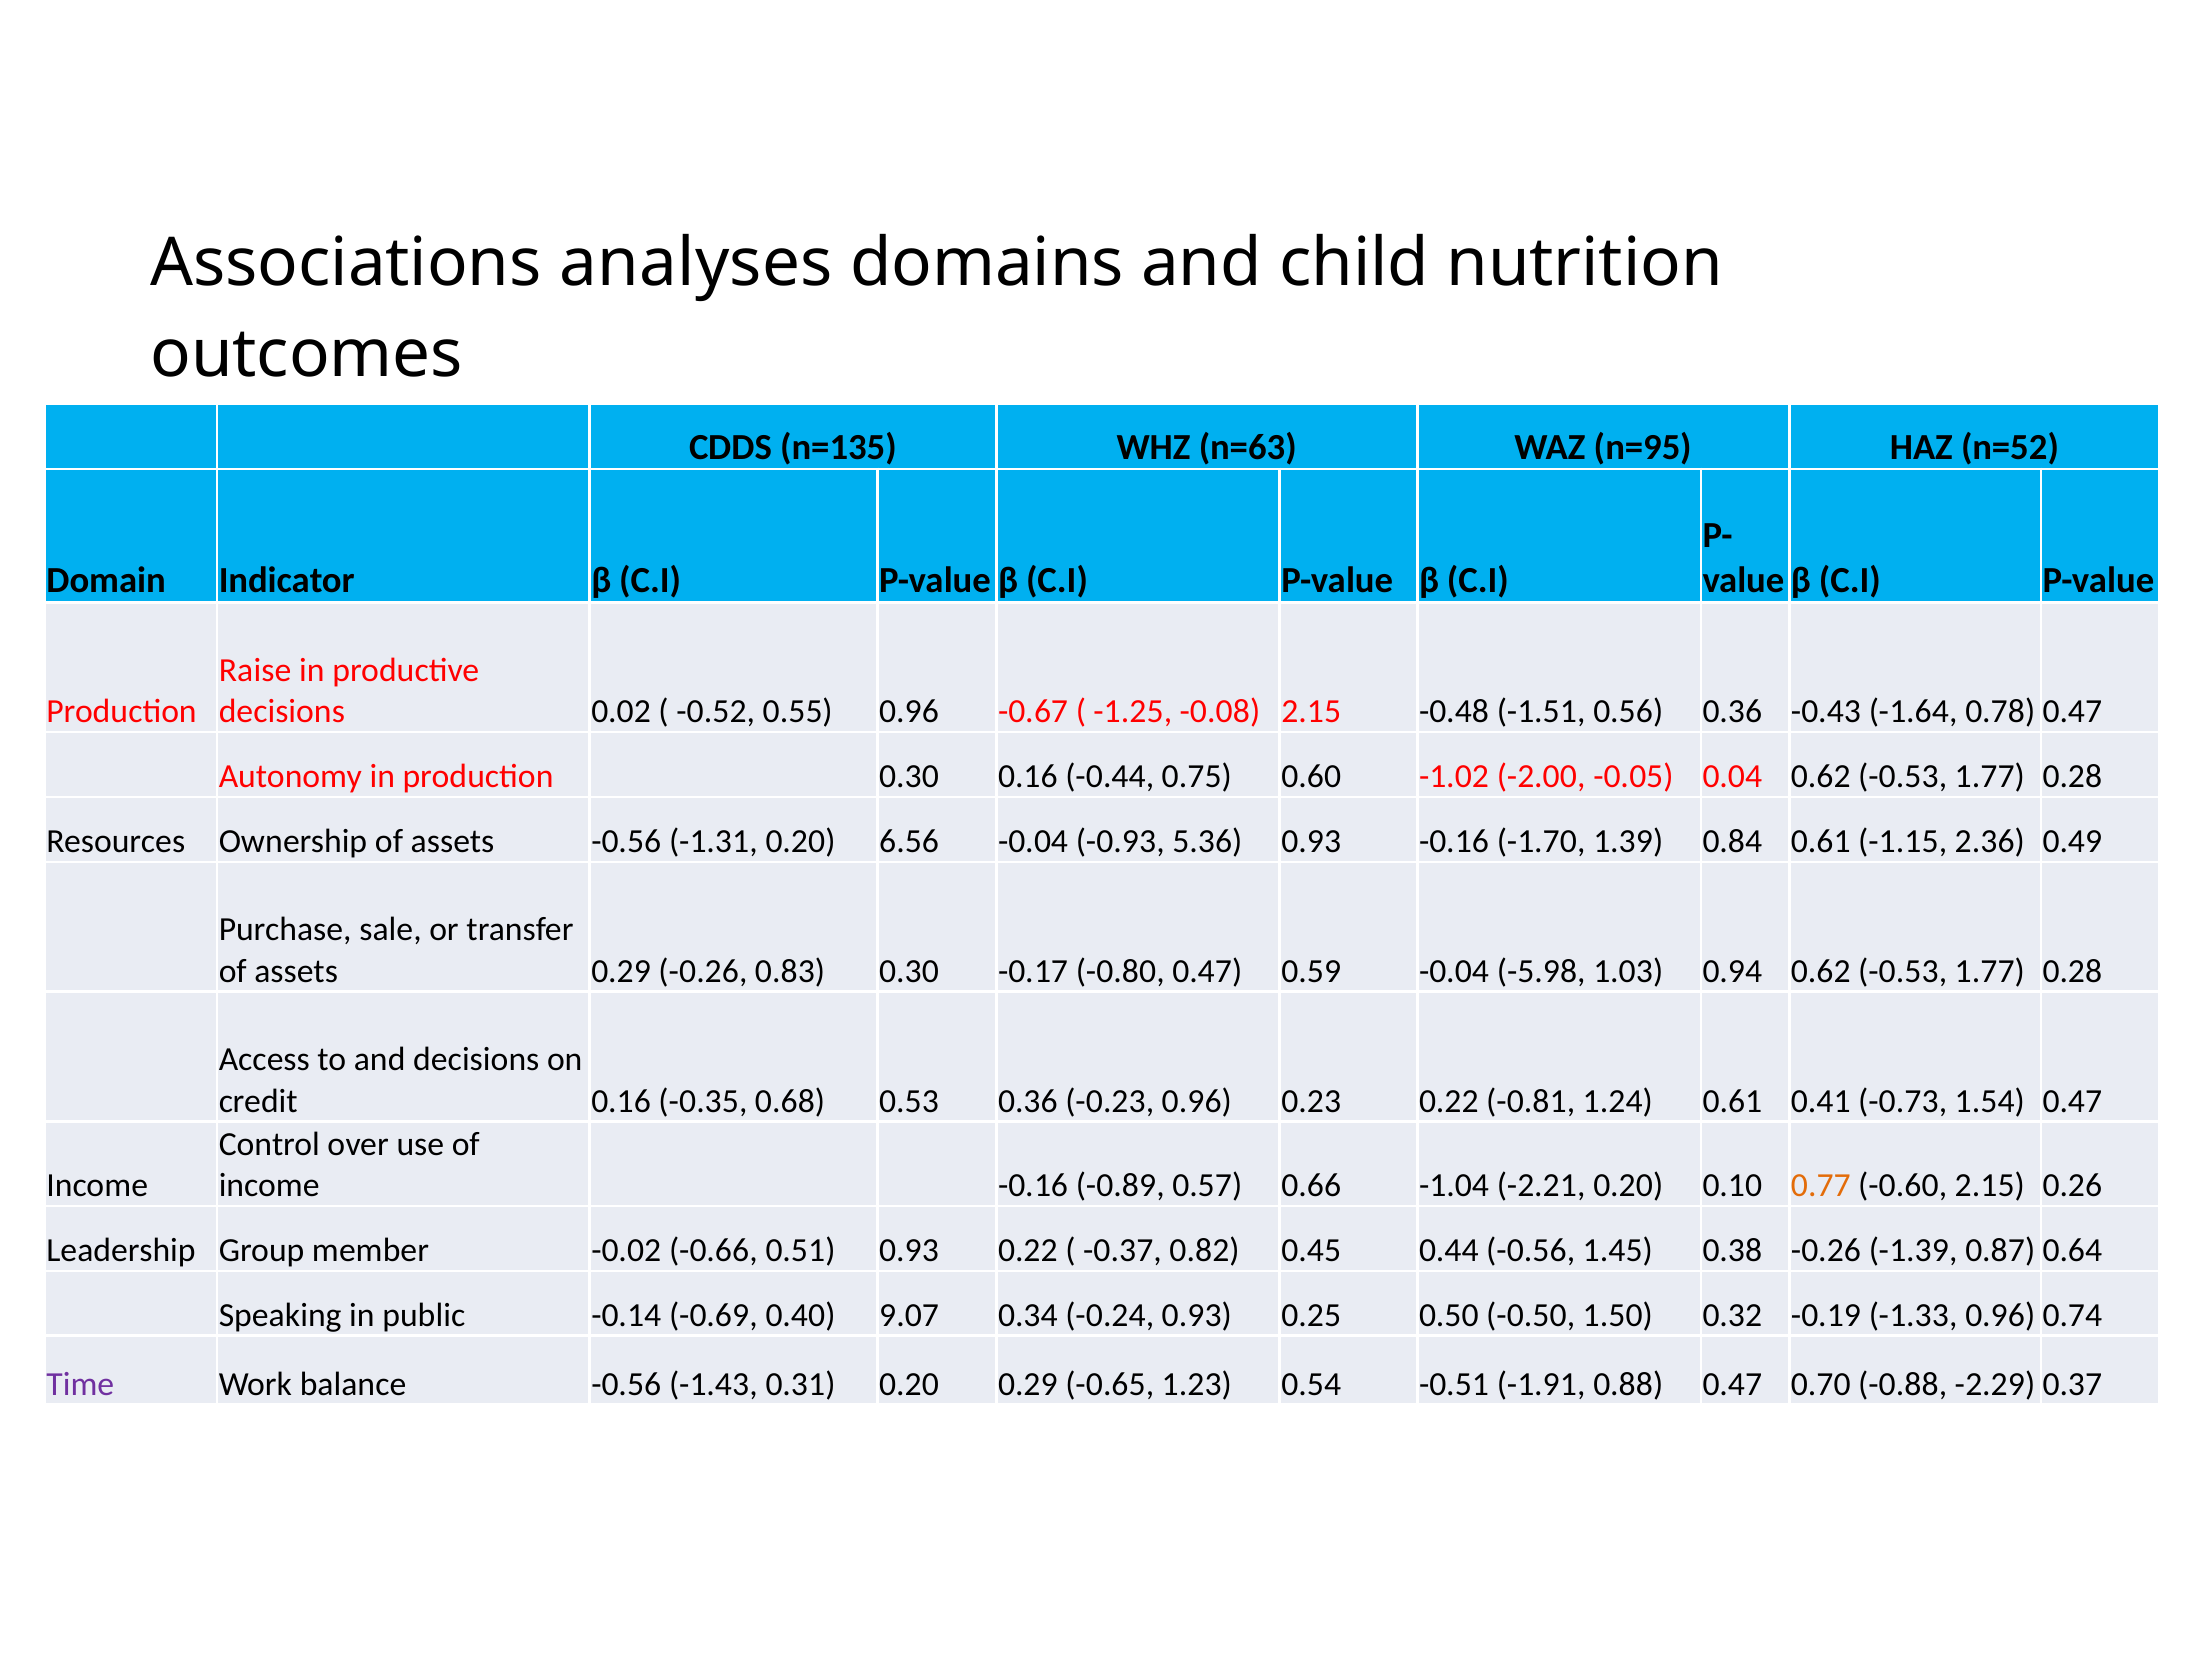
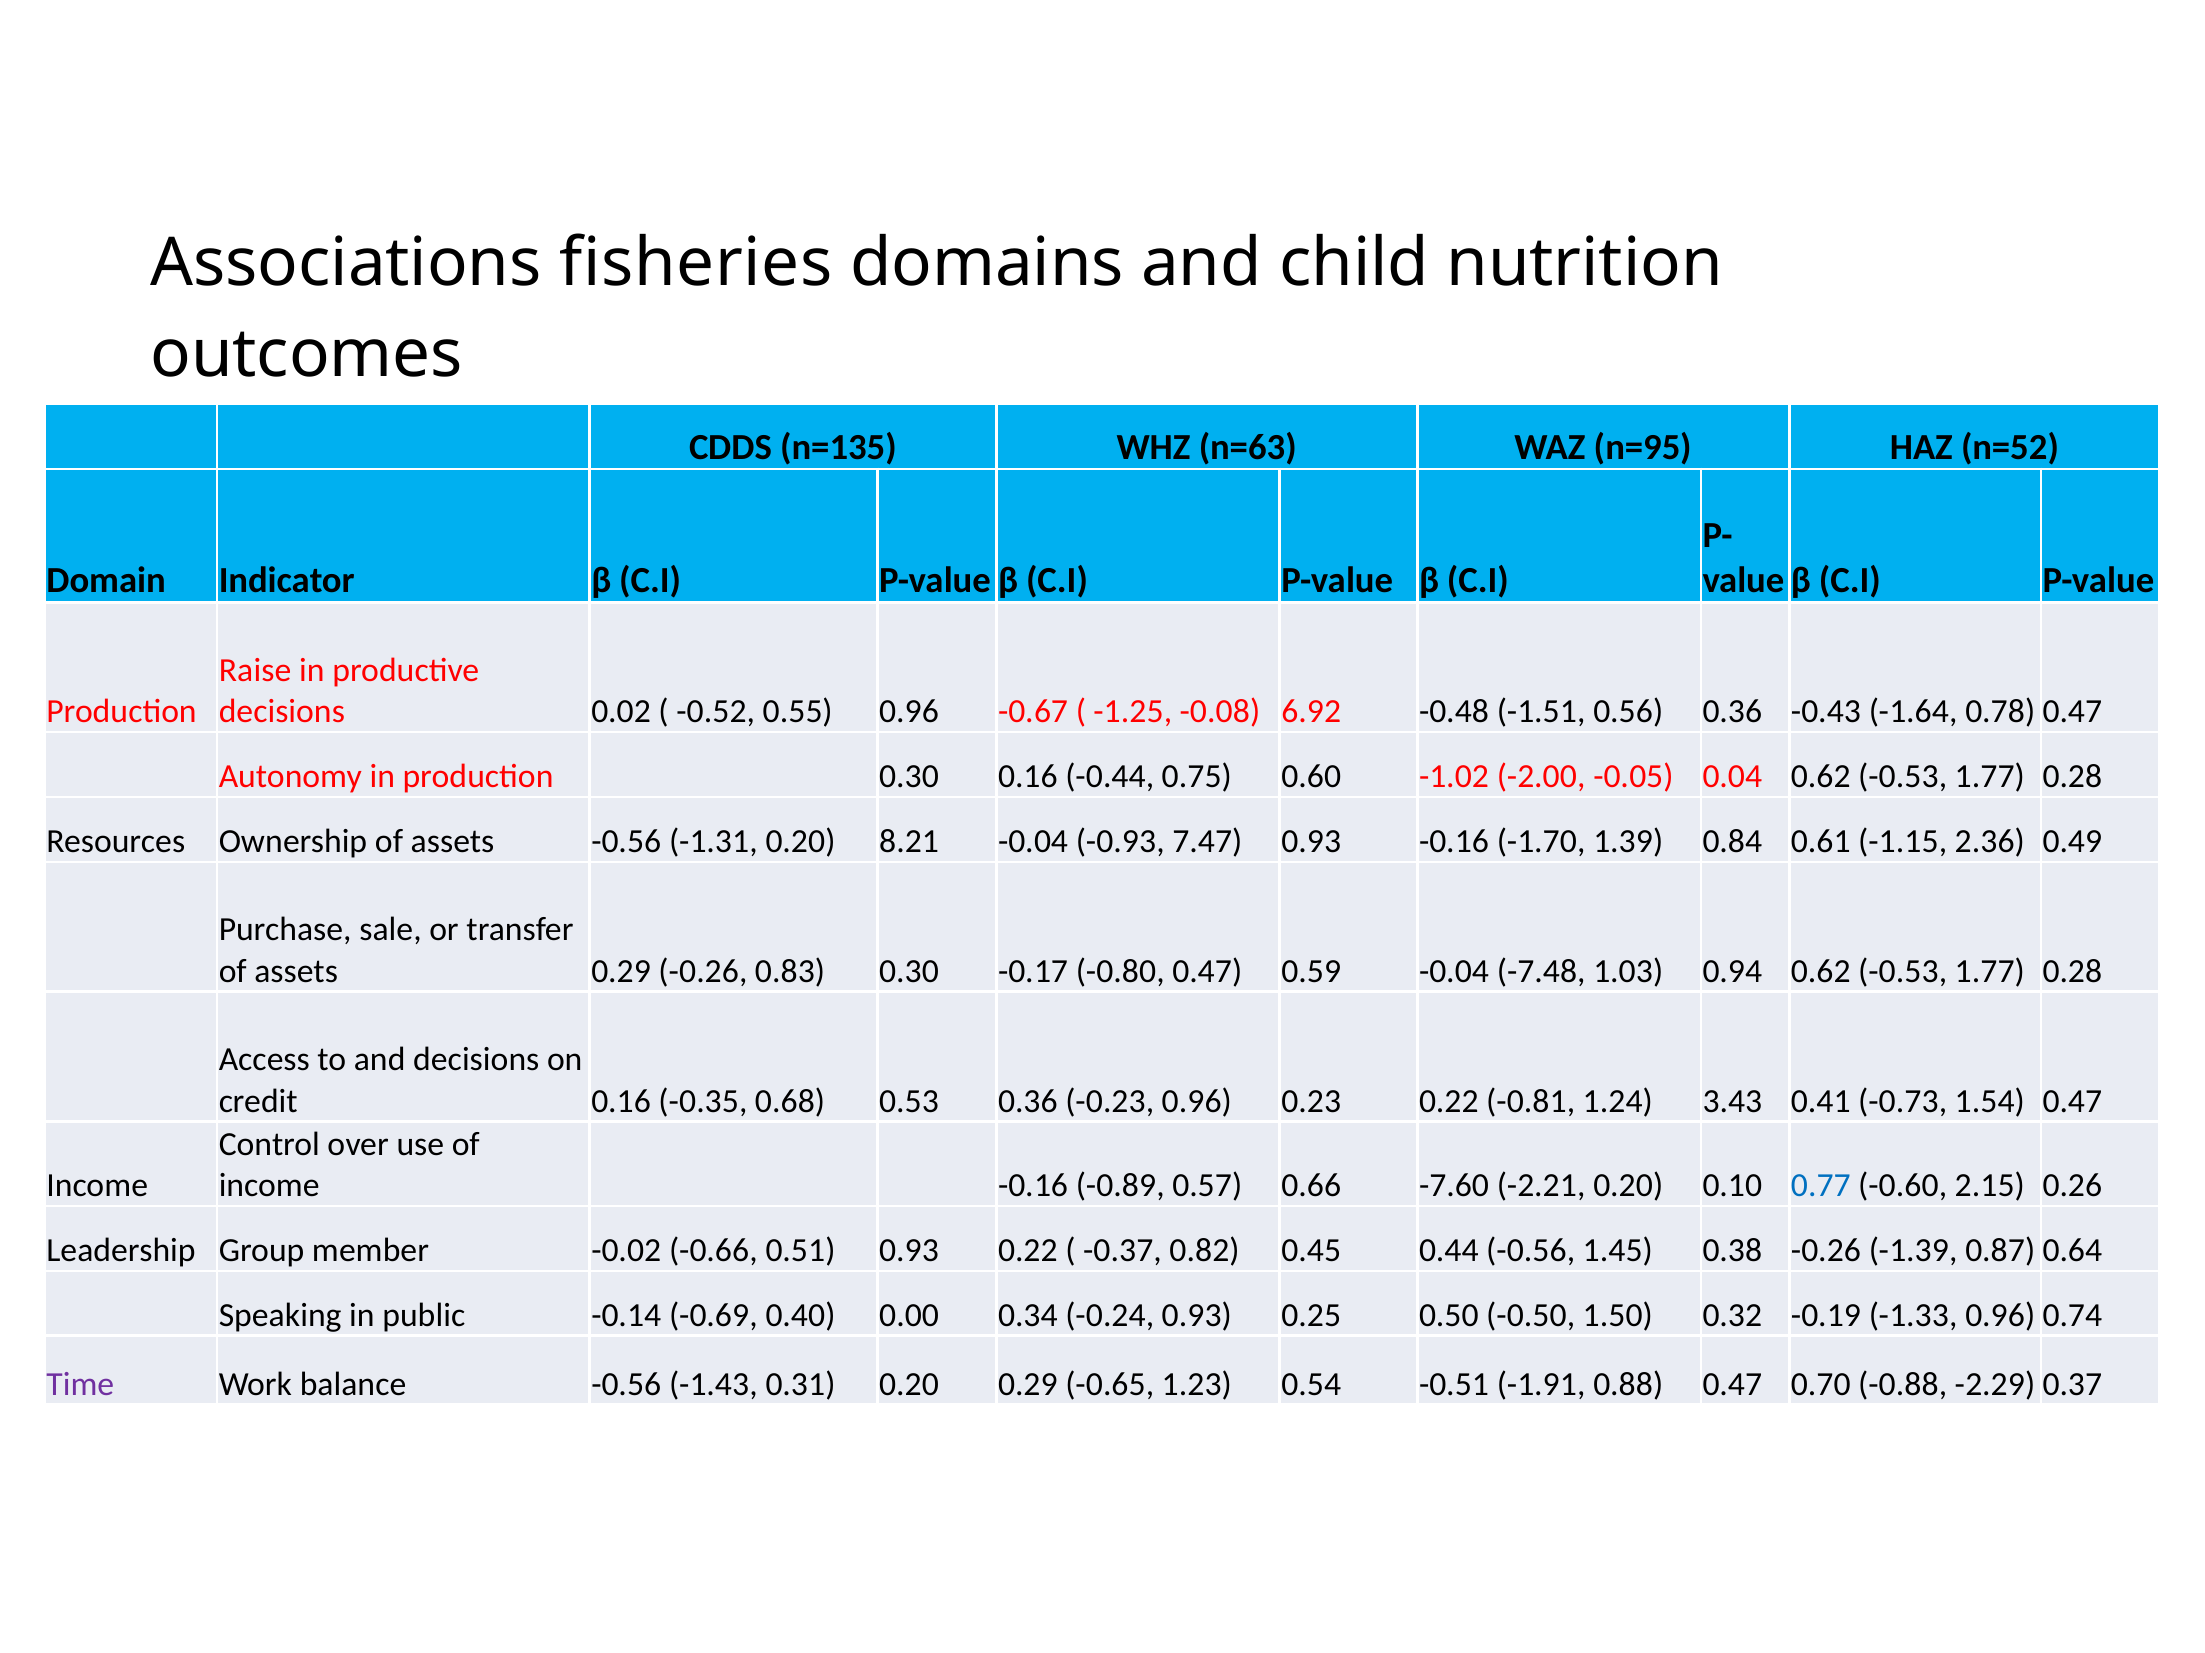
analyses: analyses -> fisheries (696, 263)
-0.08 2.15: 2.15 -> 6.92 (1311, 712)
6.56: 6.56 -> 8.21 (909, 842)
5.36: 5.36 -> 7.47 (1207, 842)
-5.98: -5.98 -> -7.48 (1541, 972)
1.24 0.61: 0.61 -> 3.43 (1732, 1101)
-1.04: -1.04 -> -7.60 (1454, 1186)
0.77 colour: orange -> blue (1821, 1186)
9.07: 9.07 -> 0.00 (909, 1316)
